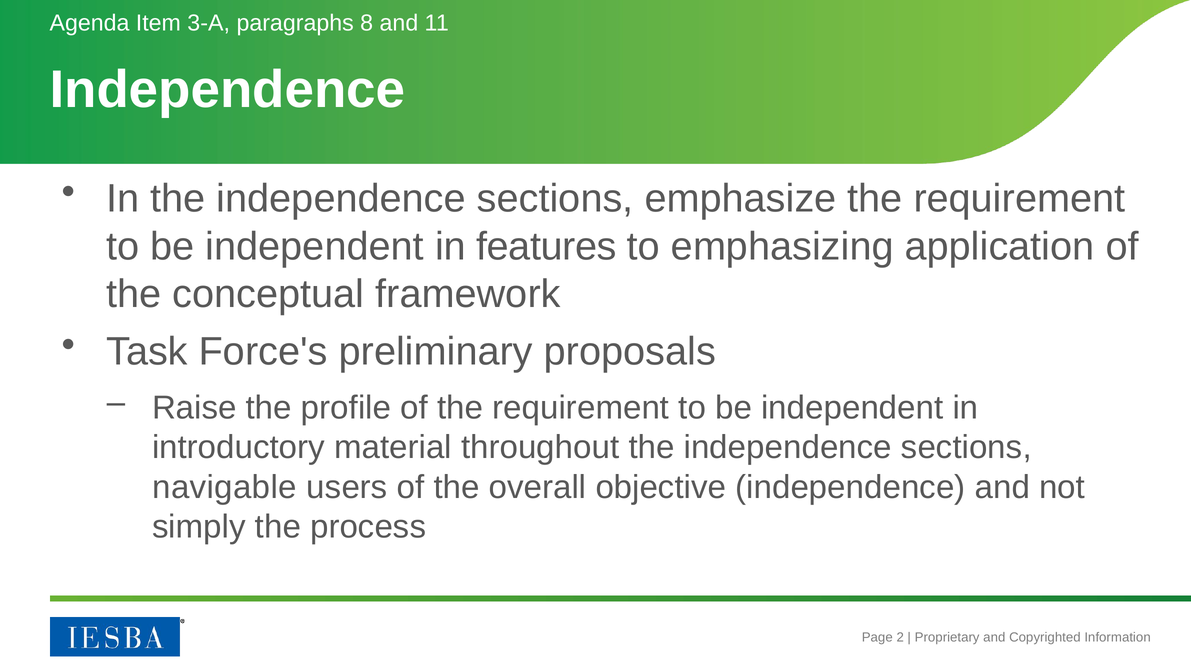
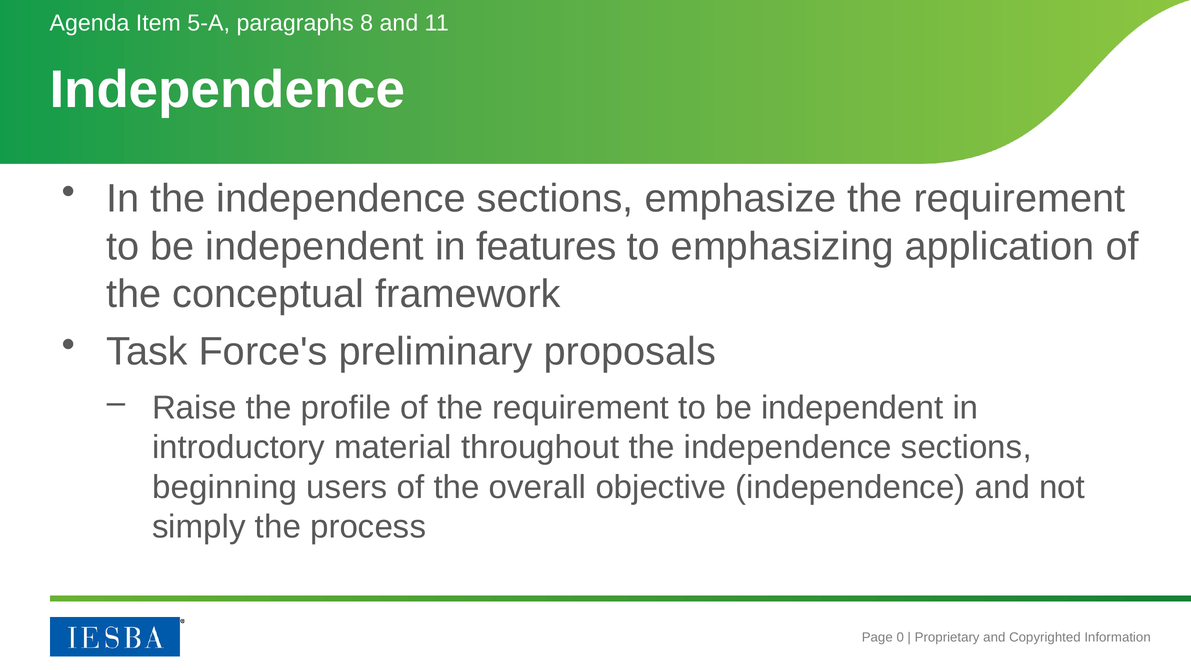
3-A: 3-A -> 5-A (209, 23)
navigable: navigable -> beginning (225, 487)
2: 2 -> 0 (900, 637)
